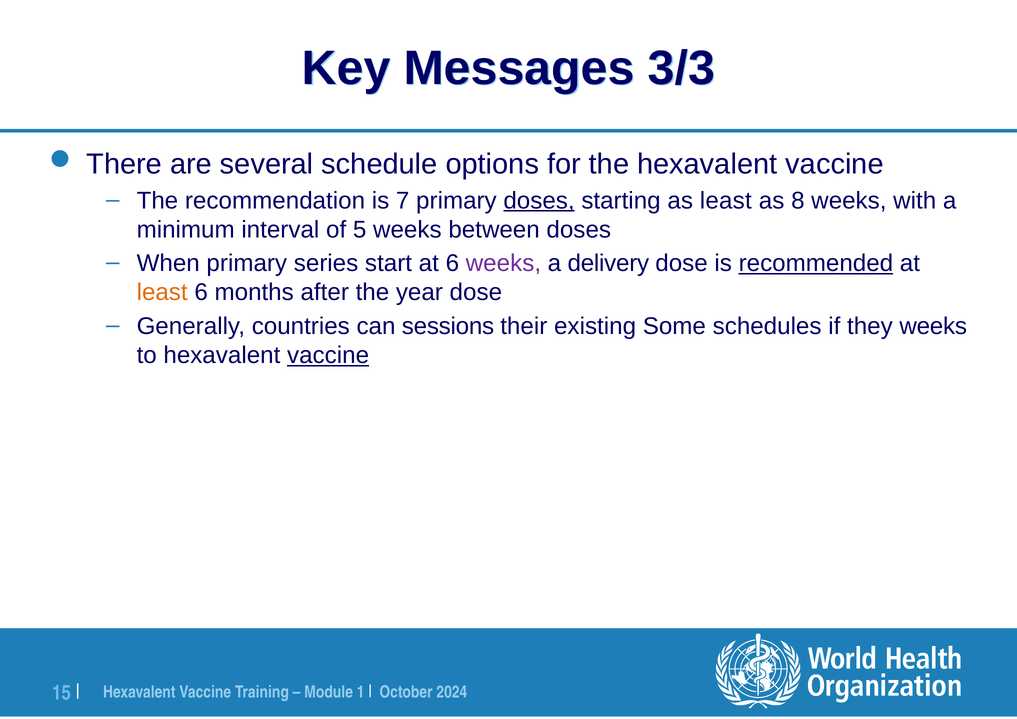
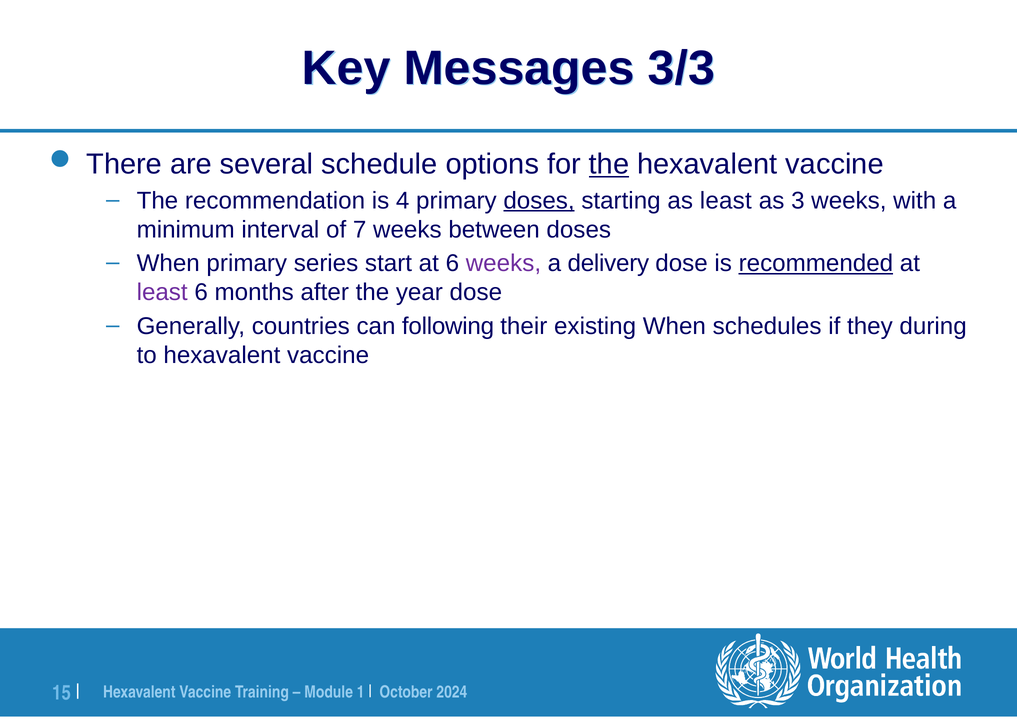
the underline: none -> present (609, 164)
7: 7 -> 4 (403, 201)
8: 8 -> 3 (798, 201)
5: 5 -> 7 (360, 230)
least colour: orange -> purple (162, 292)
sessions: sessions -> following (448, 326)
existing Some: Some -> When (674, 326)
they weeks: weeks -> during (933, 326)
vaccine underline: present -> none (328, 355)
